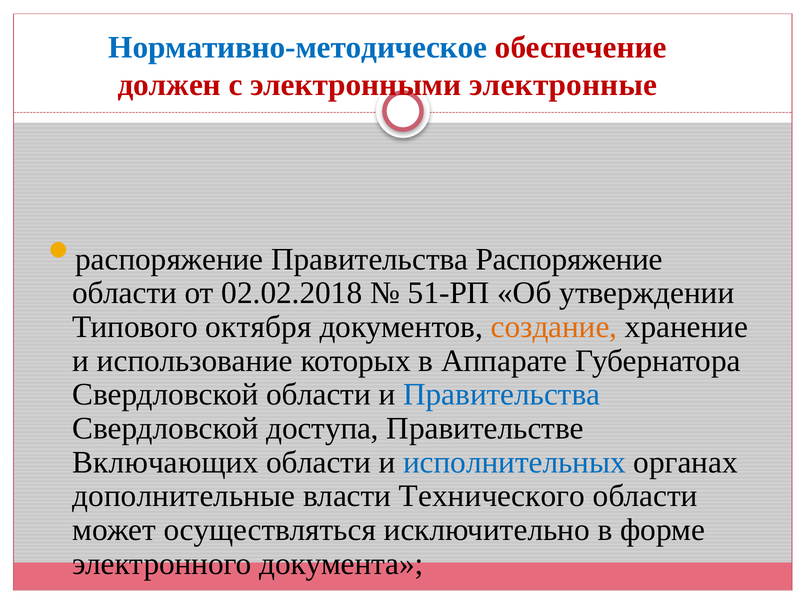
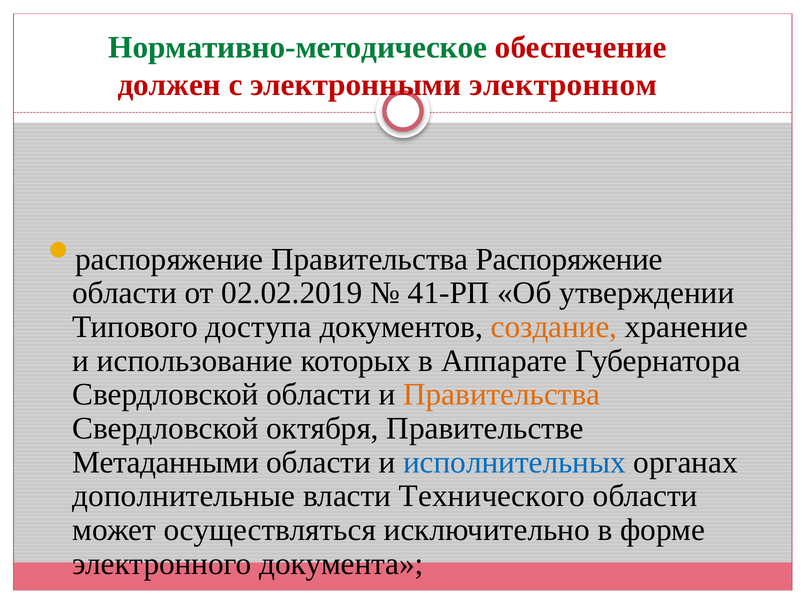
Нормативно-методическое colour: blue -> green (298, 47)
электронные: электронные -> электронном (563, 85)
02.02.2018: 02.02.2018 -> 02.02.2019 (292, 293)
51-РП: 51-РП -> 41-РП (449, 293)
октября: октября -> доступа (259, 327)
Правительства colour: blue -> orange (502, 395)
доступа: доступа -> октября (323, 429)
Включающих: Включающих -> Метаданными (166, 463)
